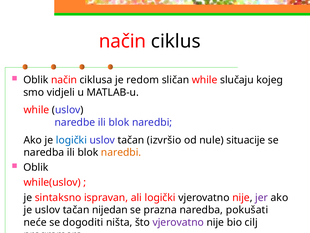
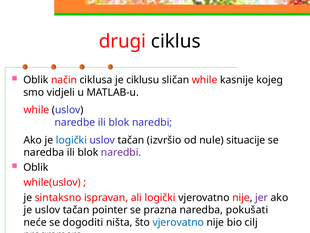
način: način -> drugi (123, 41)
redom: redom -> ciklusu (143, 80)
slučaju: slučaju -> kasnije (237, 80)
naredbi colour: orange -> purple (121, 152)
nijedan: nijedan -> pointer (110, 210)
vjerovatno colour: purple -> blue (178, 222)
